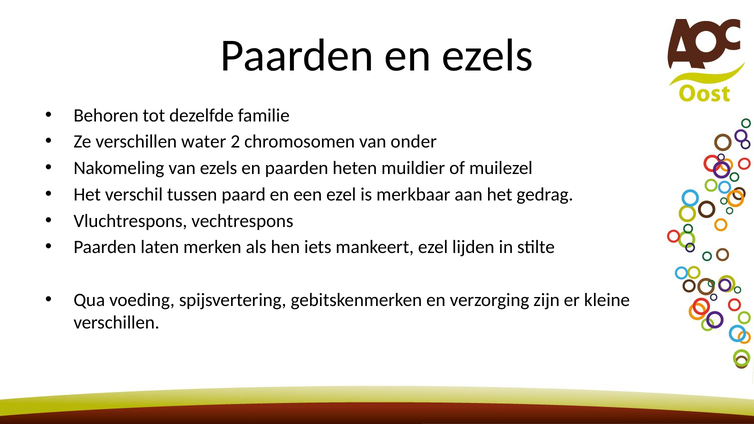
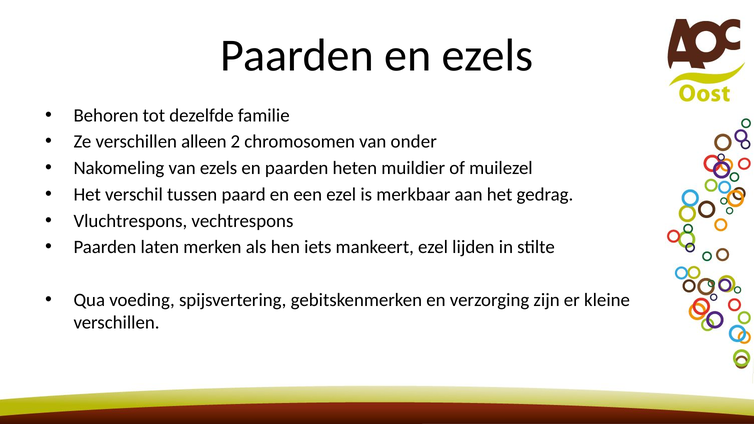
water: water -> alleen (204, 142)
